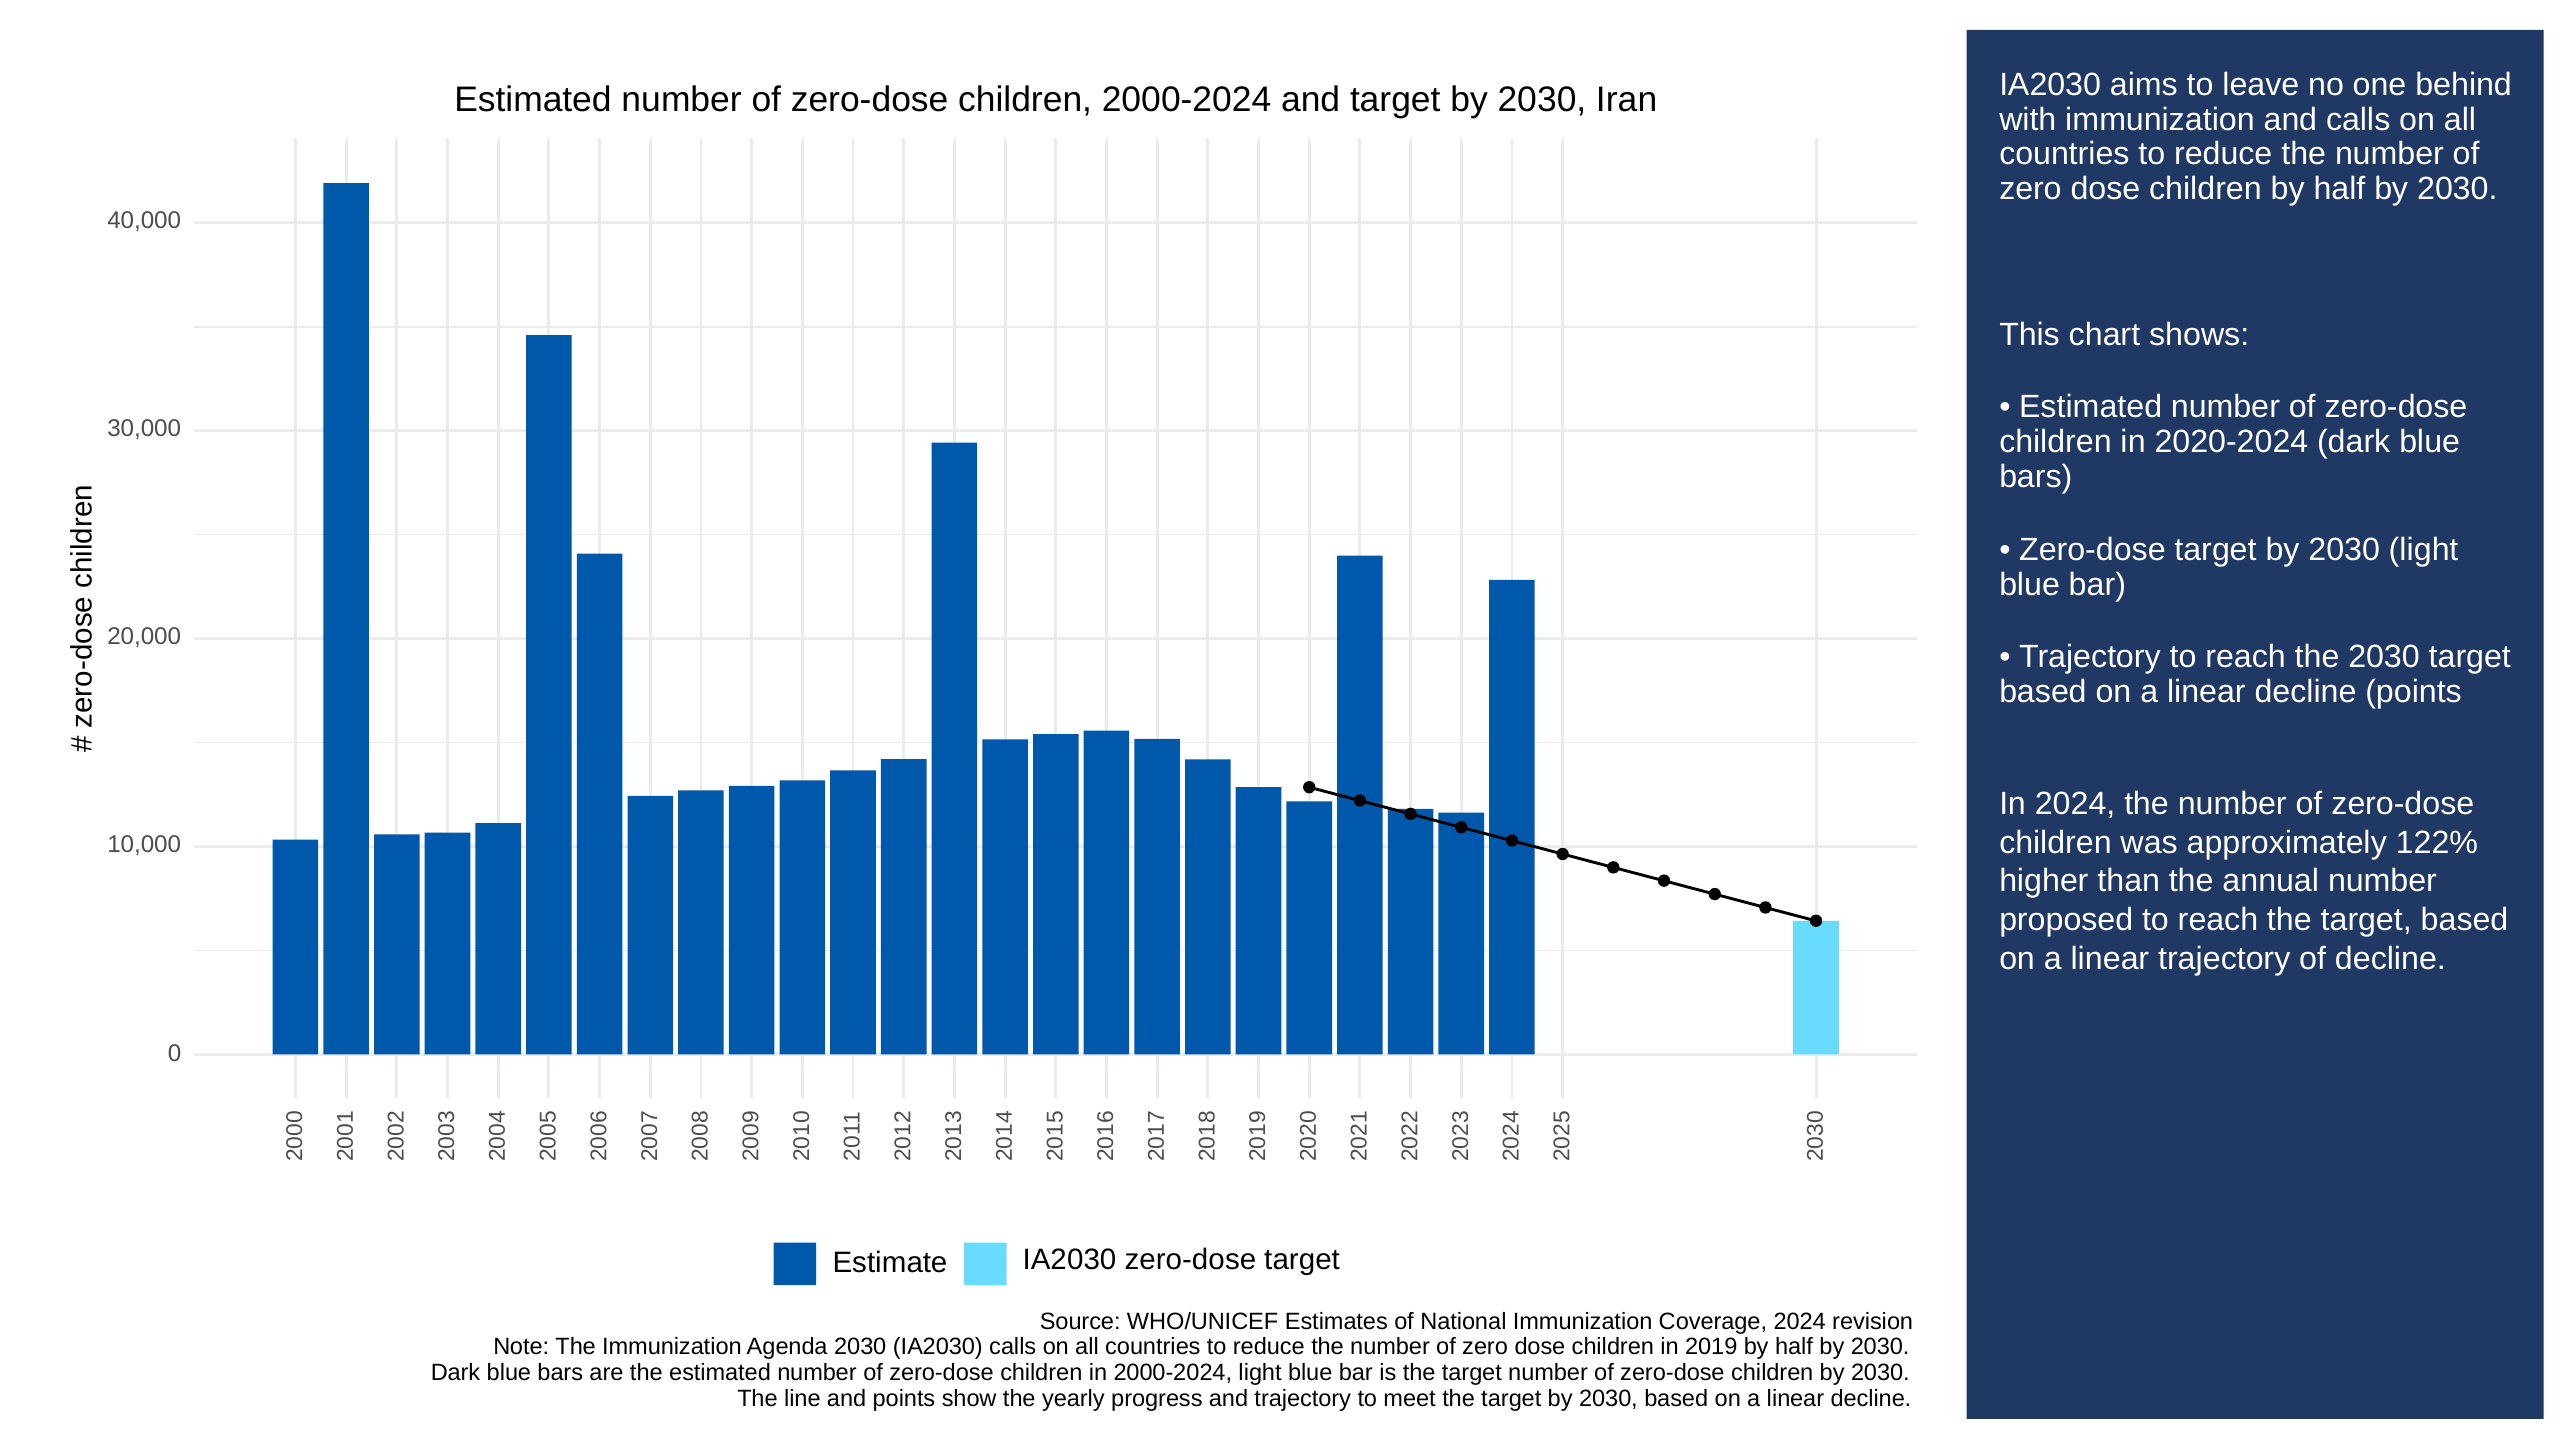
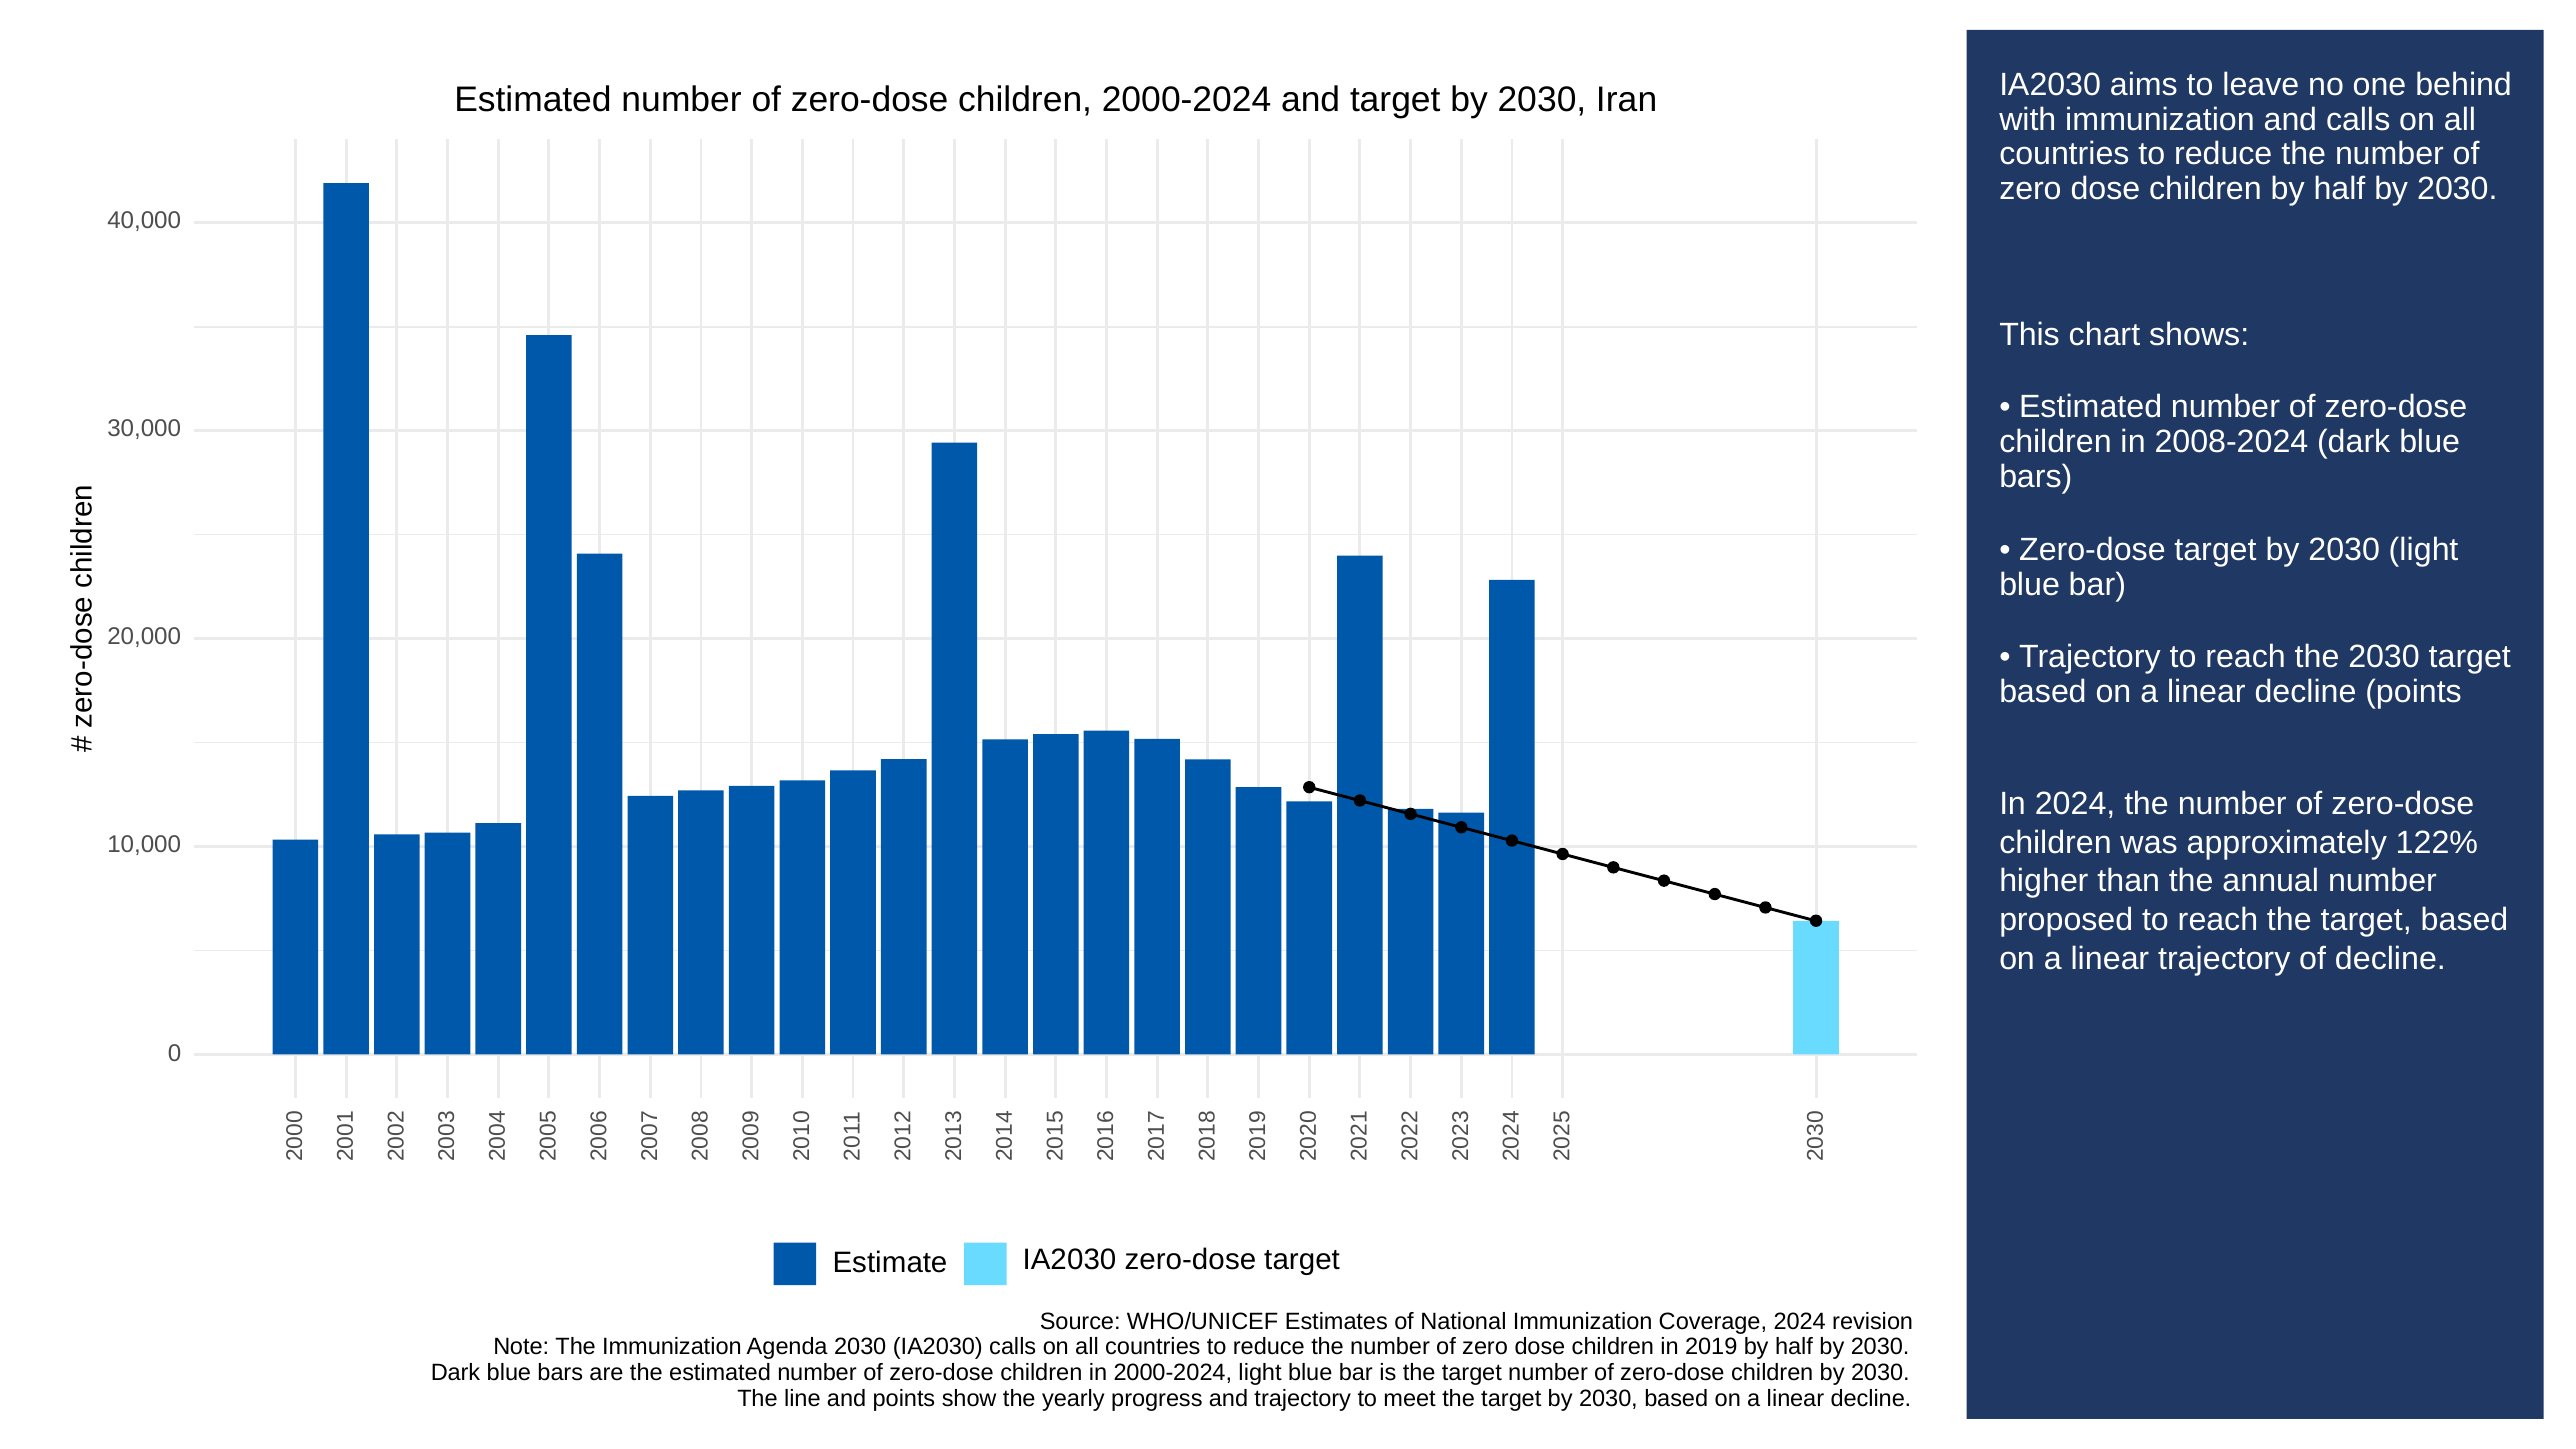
2020-2024: 2020-2024 -> 2008-2024 (2231, 442)
